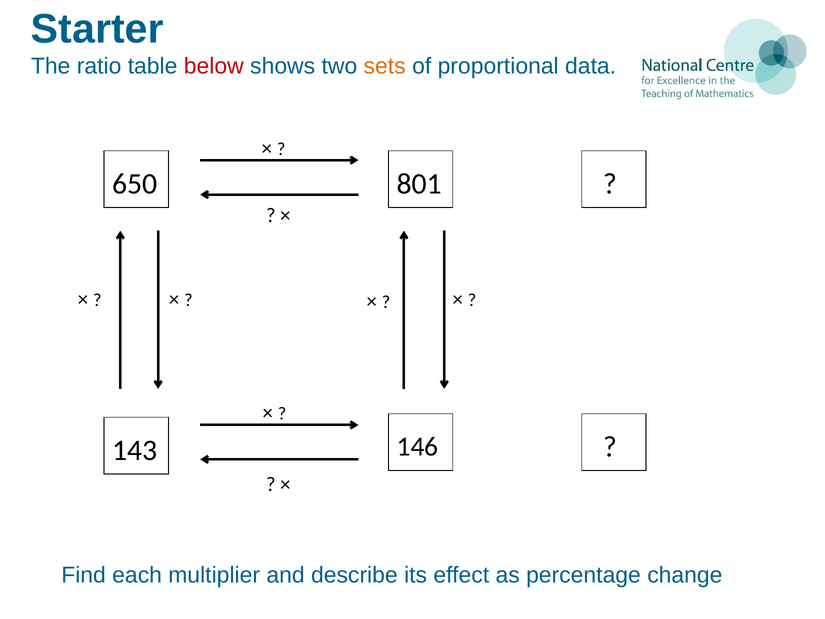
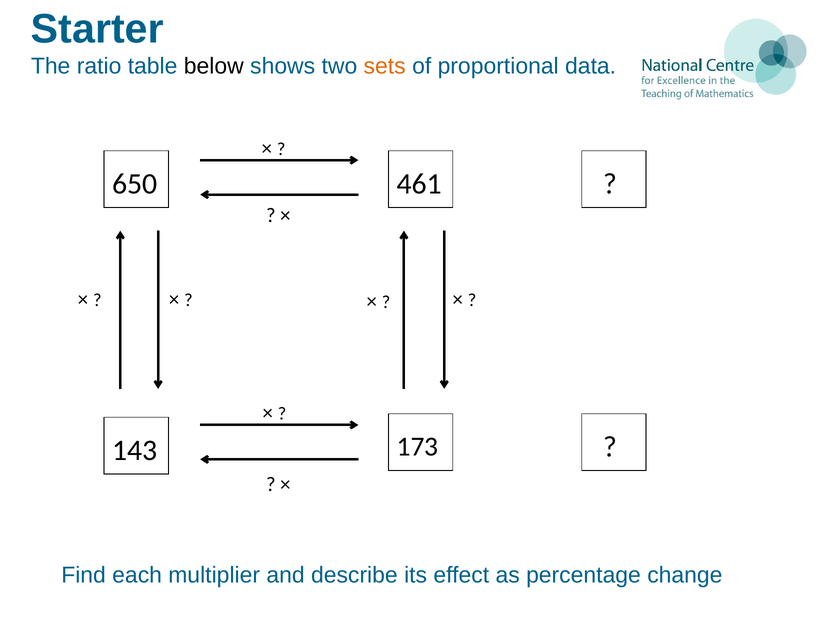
below colour: red -> black (214, 66)
801: 801 -> 461 (419, 184)
146: 146 -> 173 (418, 446)
